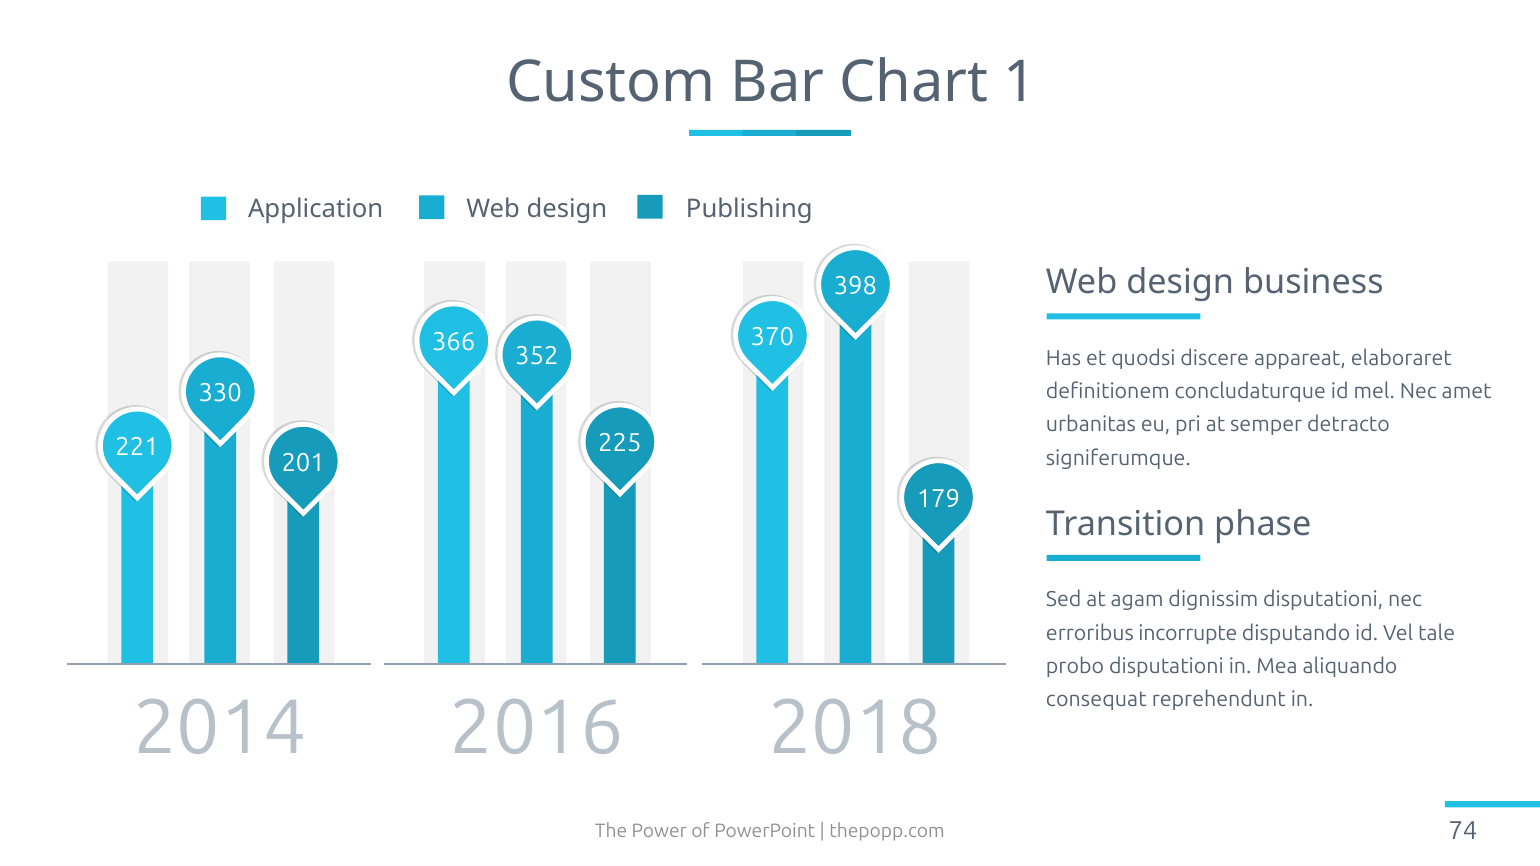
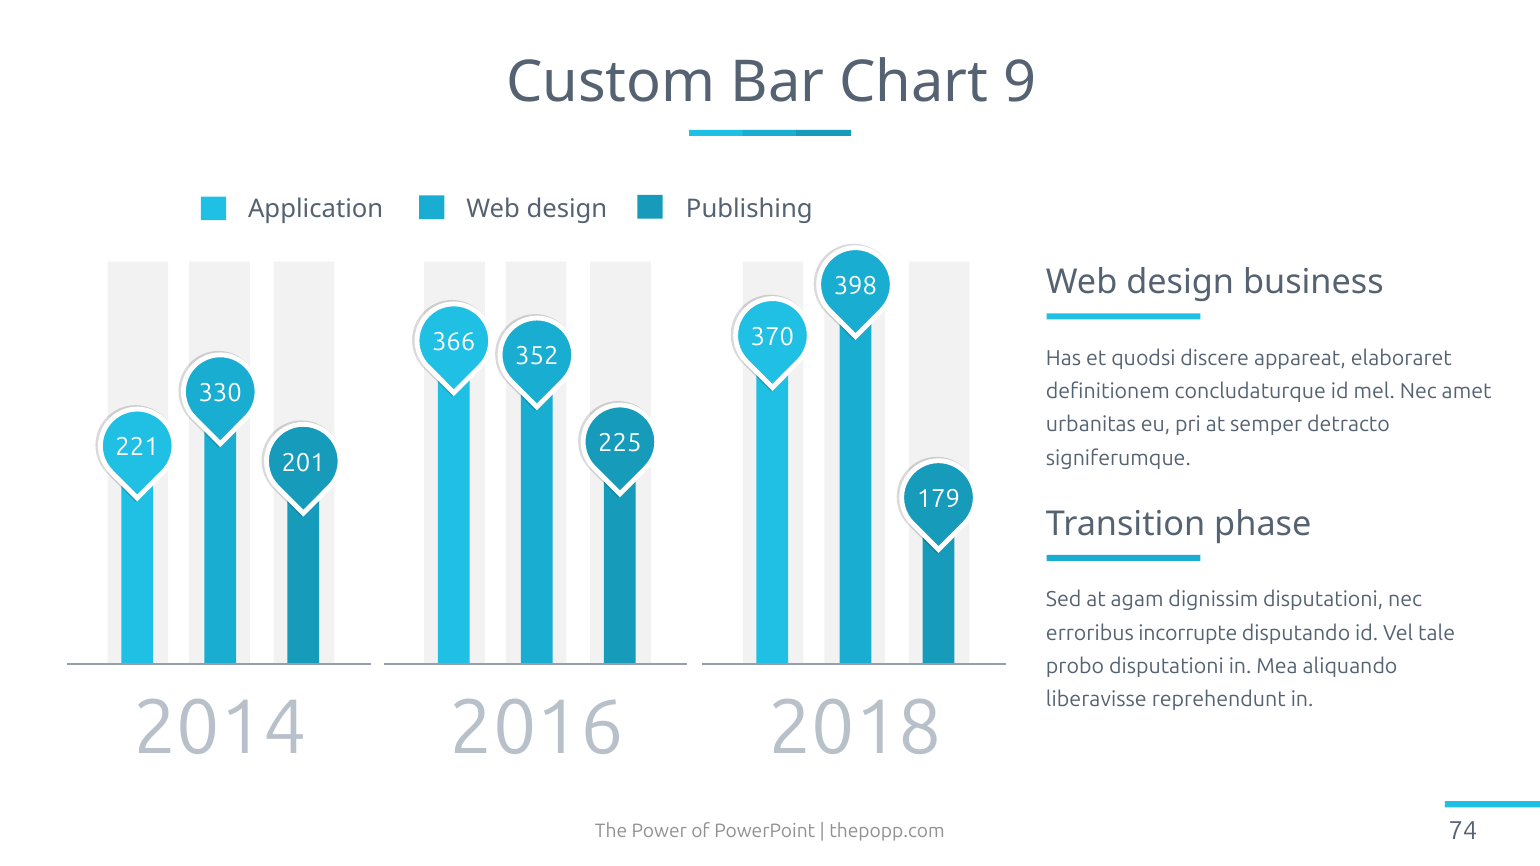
1: 1 -> 9 (1020, 83)
consequat: consequat -> liberavisse (1096, 700)
